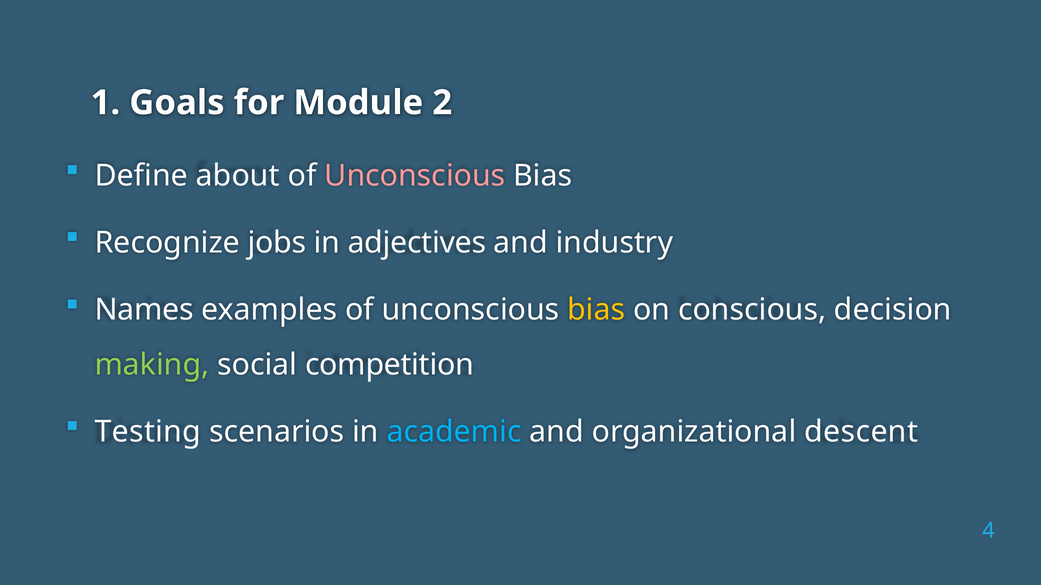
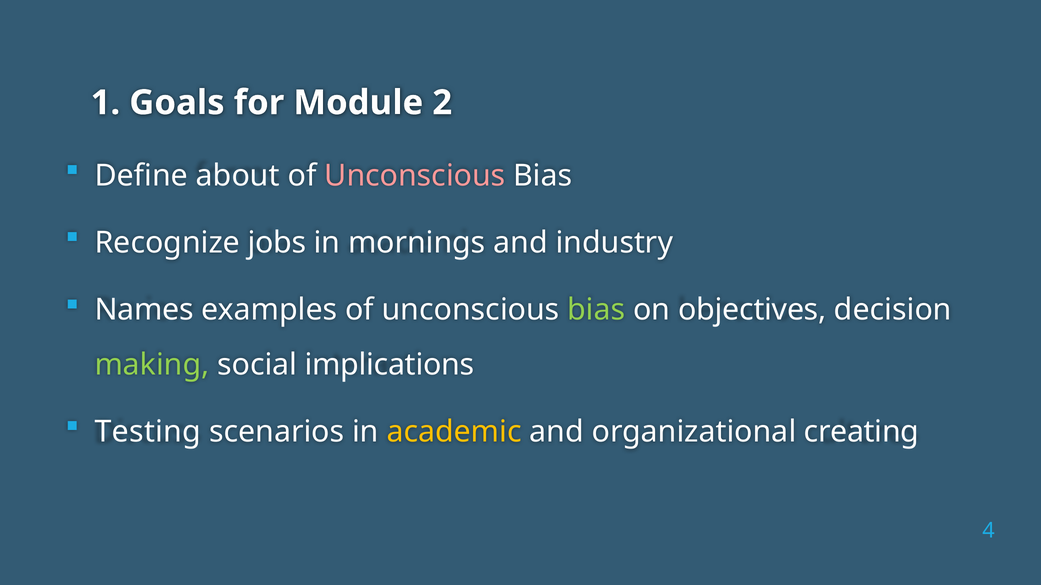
adjectives: adjectives -> mornings (417, 243)
bias colour: yellow -> light green (596, 310)
conscious: conscious -> objectives (752, 310)
competition: competition -> implications (390, 365)
academic colour: light blue -> yellow (454, 432)
descent: descent -> creating (861, 432)
